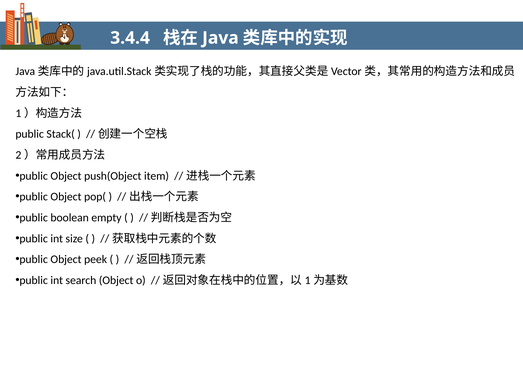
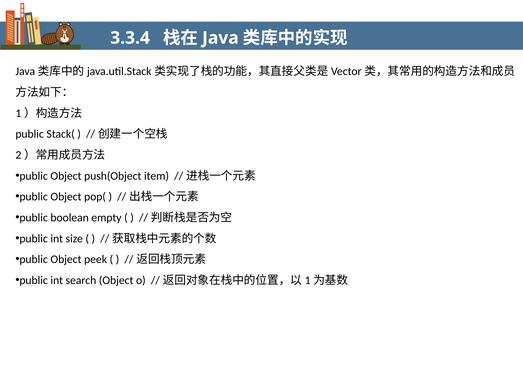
3.4.4: 3.4.4 -> 3.3.4 (130, 38)
